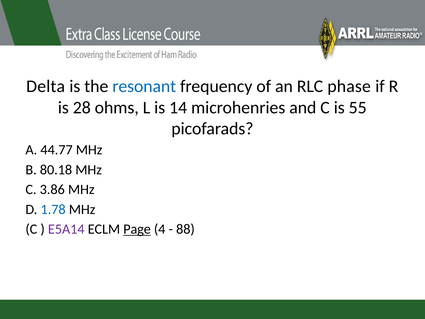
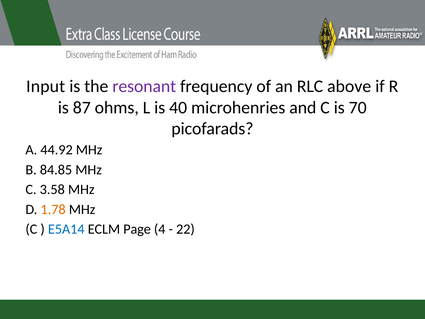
Delta: Delta -> Input (46, 86)
resonant colour: blue -> purple (144, 86)
phase: phase -> above (349, 86)
28: 28 -> 87 (82, 107)
14: 14 -> 40 (178, 107)
55: 55 -> 70 (358, 107)
44.77: 44.77 -> 44.92 (57, 150)
80.18: 80.18 -> 84.85 (56, 170)
3.86: 3.86 -> 3.58 (52, 189)
1.78 colour: blue -> orange (53, 209)
E5A14 colour: purple -> blue (66, 229)
Page underline: present -> none (137, 229)
88: 88 -> 22 (185, 229)
